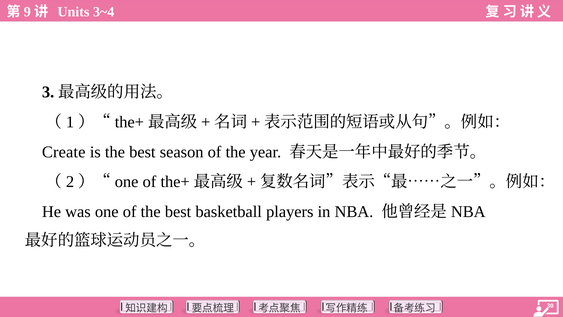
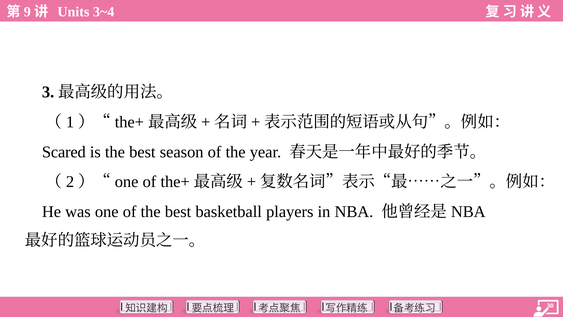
Create: Create -> Scared (64, 152)
